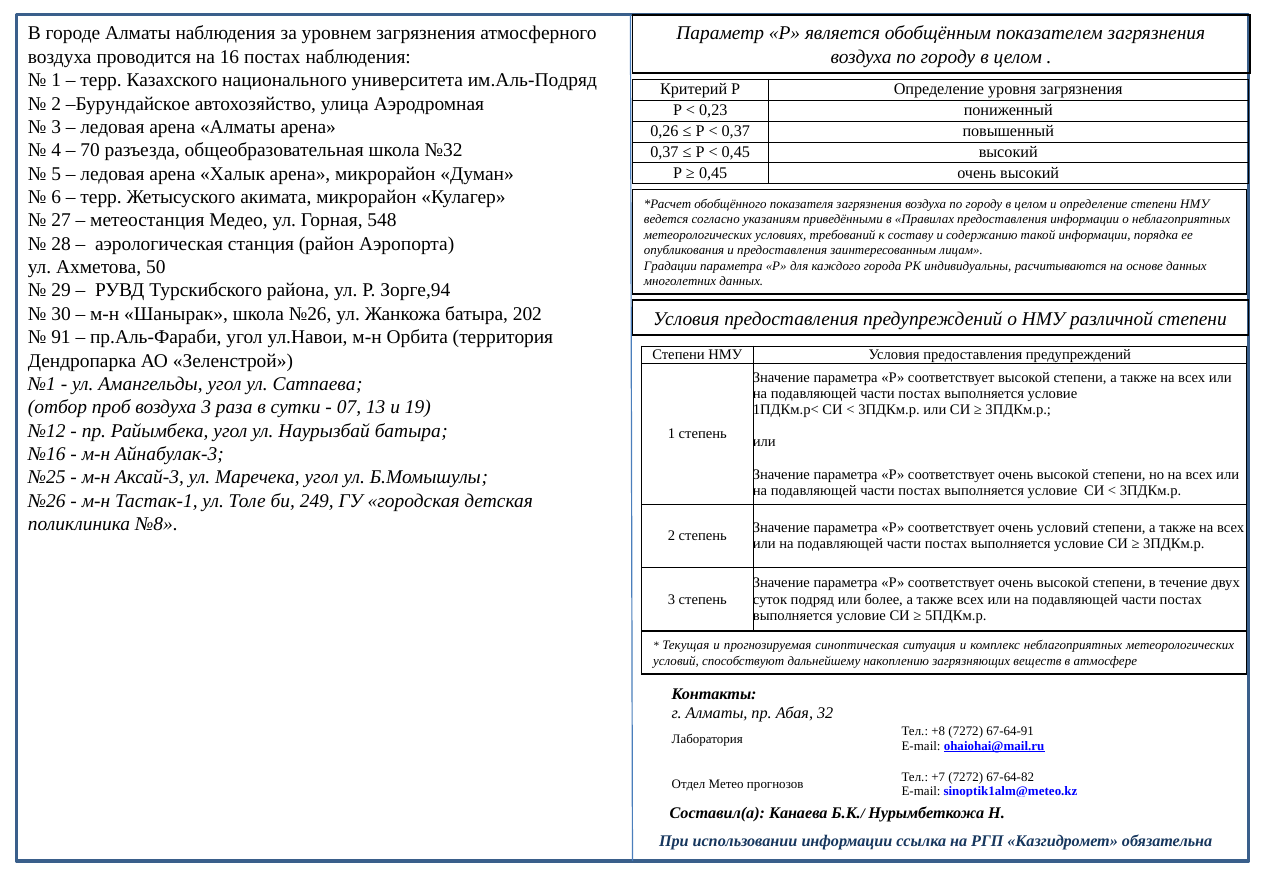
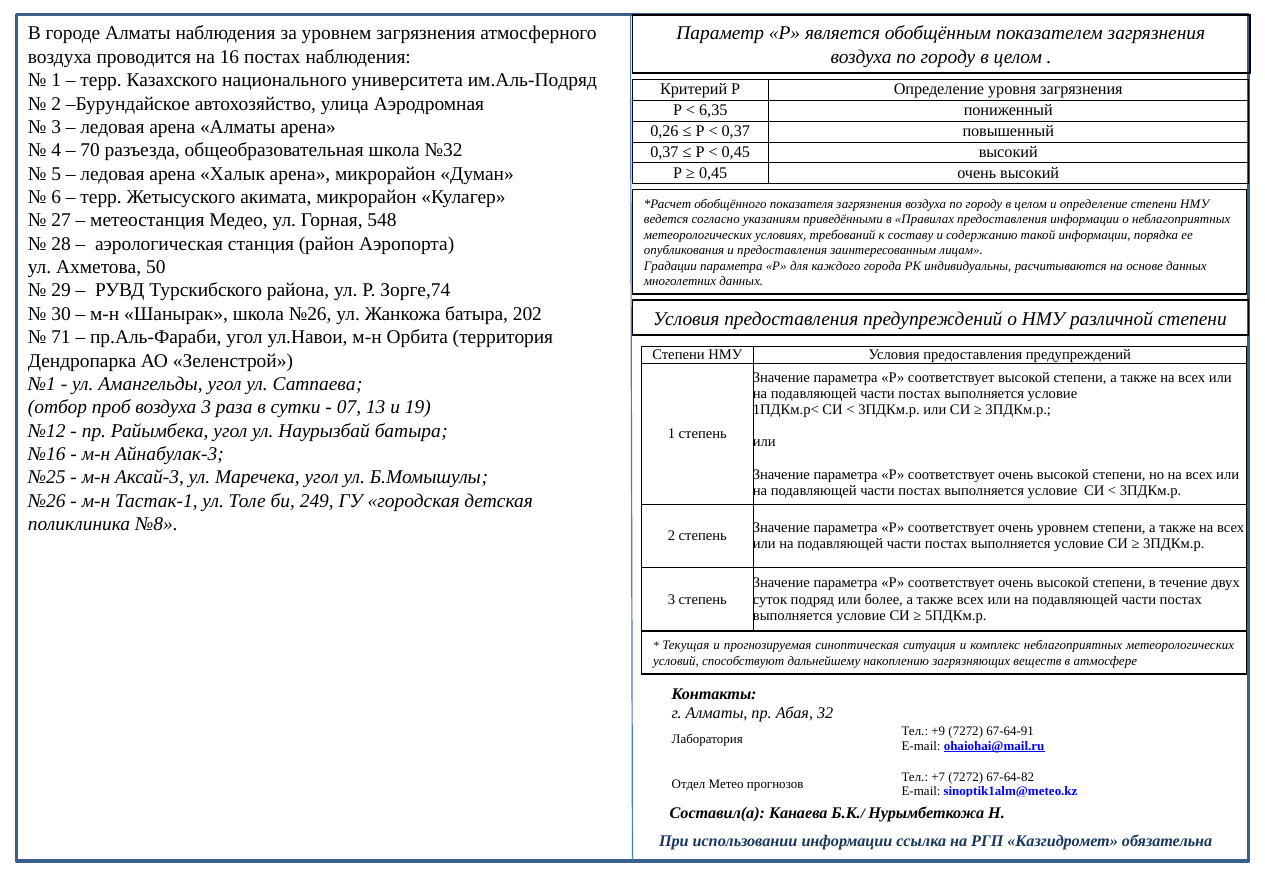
0,23: 0,23 -> 6,35 (713, 110)
Зорге,94: Зорге,94 -> Зорге,74 (415, 290)
91: 91 -> 71 (61, 337)
очень условий: условий -> уровнем (1063, 528)
+8: +8 -> +9 (938, 731)
